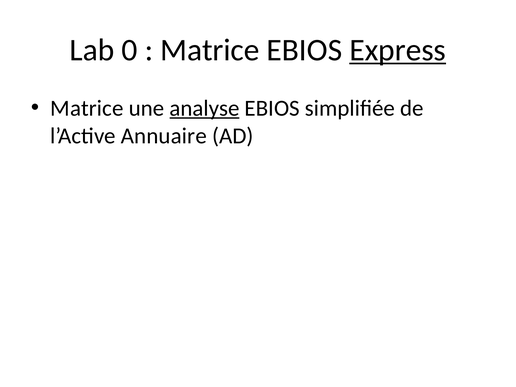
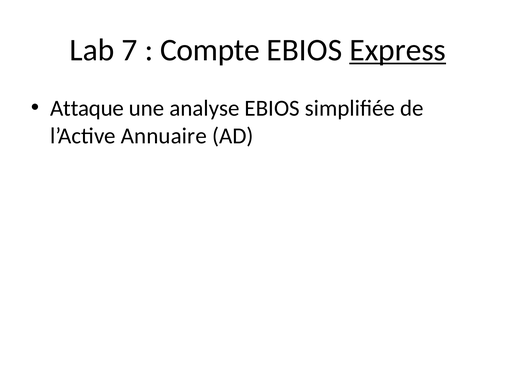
0: 0 -> 7 (130, 50)
Matrice: Matrice -> Compte (210, 50)
Matrice: Matrice -> Attaque (87, 108)
analyse underline: present -> none (205, 108)
